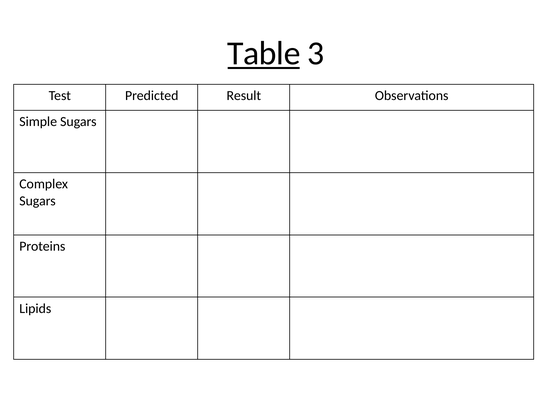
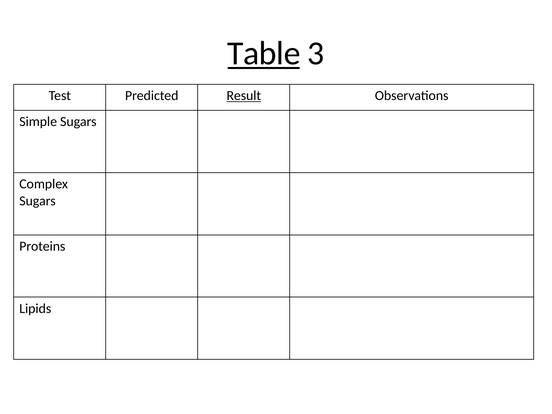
Result underline: none -> present (244, 96)
